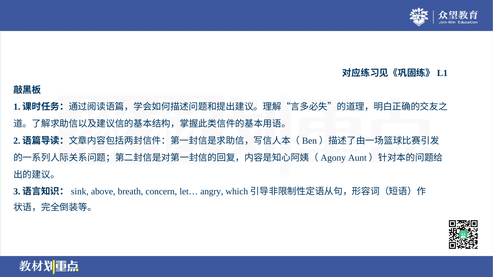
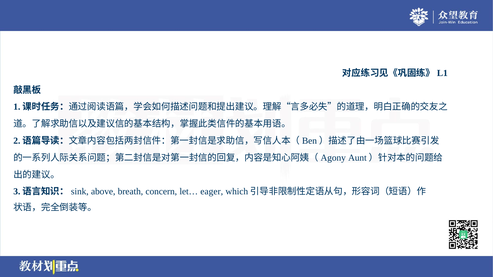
angry: angry -> eager (212, 192)
